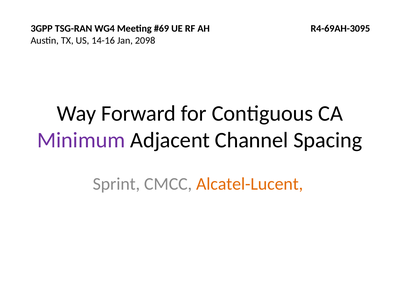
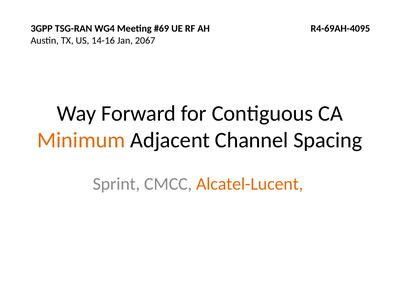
R4-69AH-3095: R4-69AH-3095 -> R4-69AH-4095 (340, 29)
2098: 2098 -> 2067 (145, 41)
Minimum colour: purple -> orange (81, 140)
